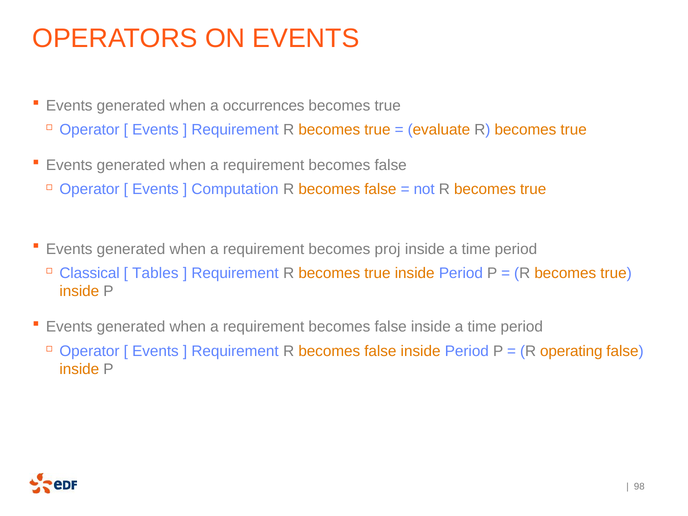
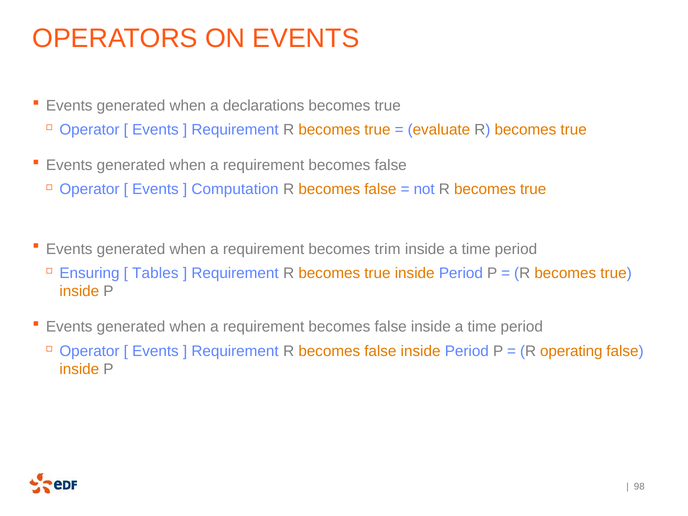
occurrences: occurrences -> declarations (264, 106)
proj: proj -> trim (388, 249)
Classical: Classical -> Ensuring (90, 273)
